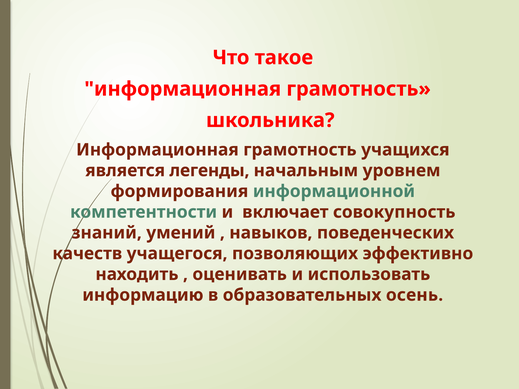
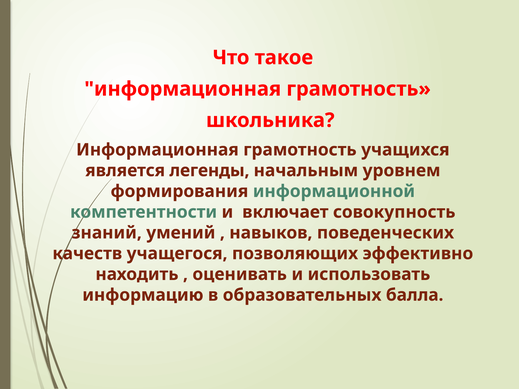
осень: осень -> балла (415, 295)
